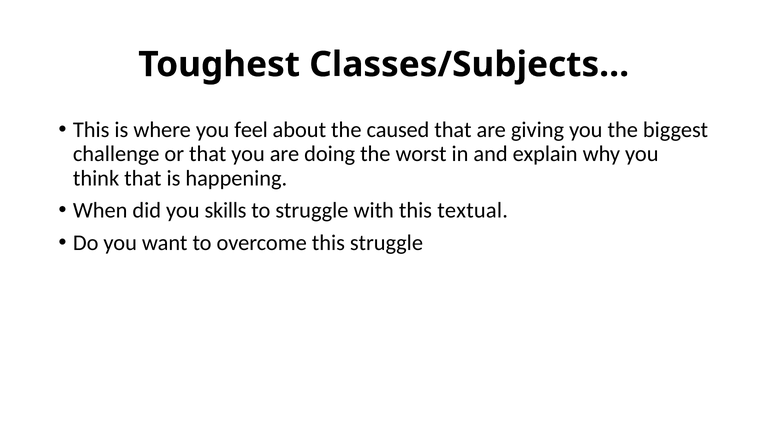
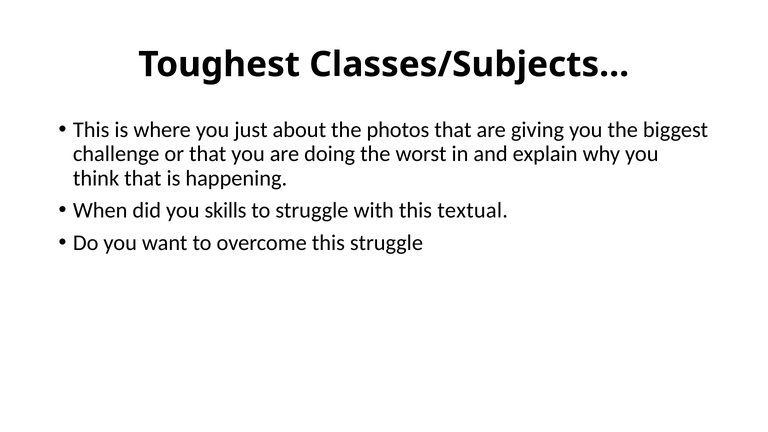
feel: feel -> just (251, 130)
caused: caused -> photos (398, 130)
